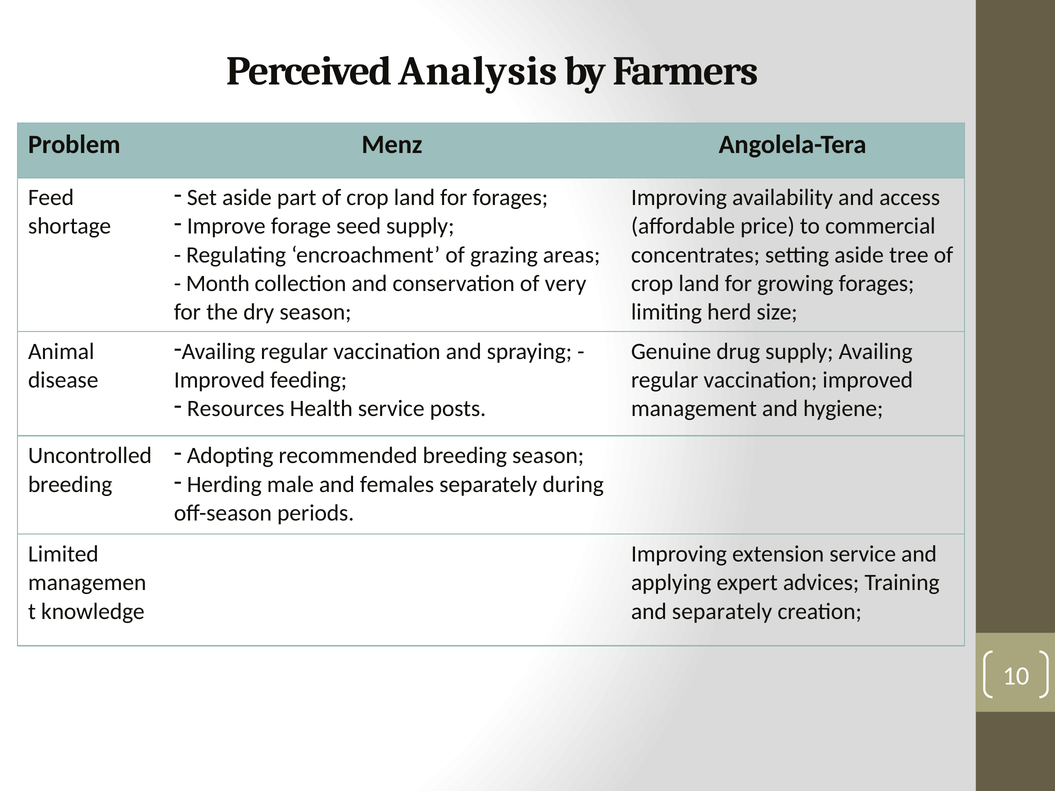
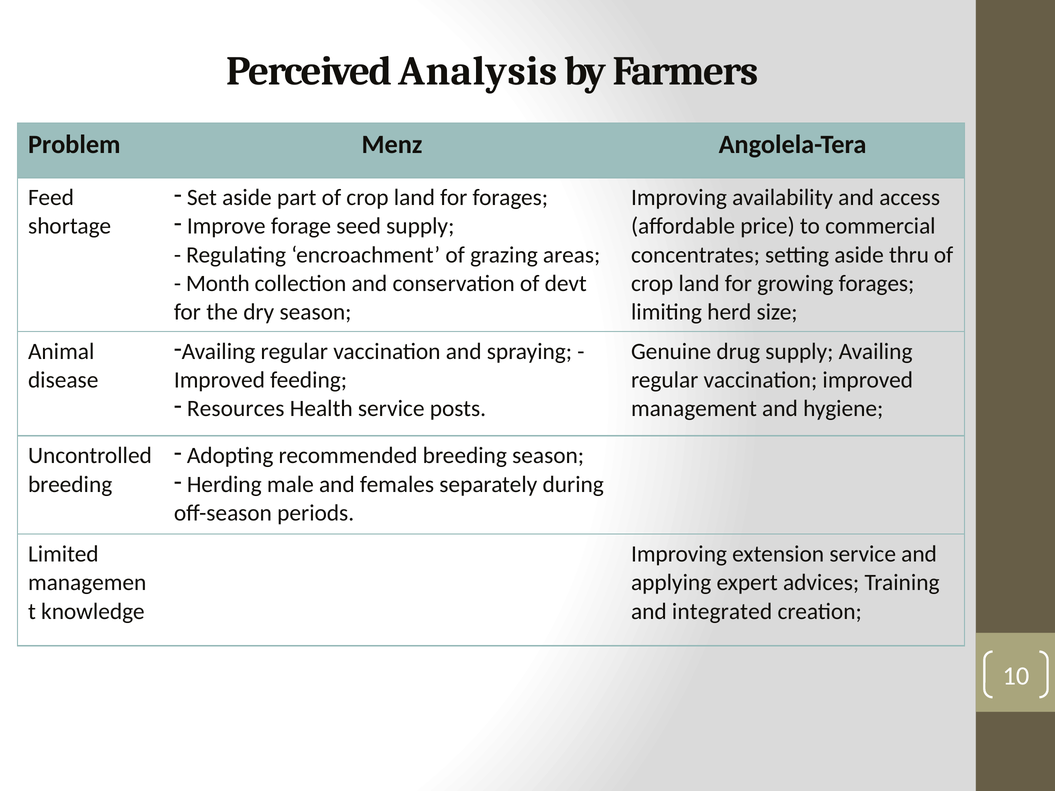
tree: tree -> thru (909, 255)
very: very -> devt (566, 284)
and separately: separately -> integrated (722, 611)
